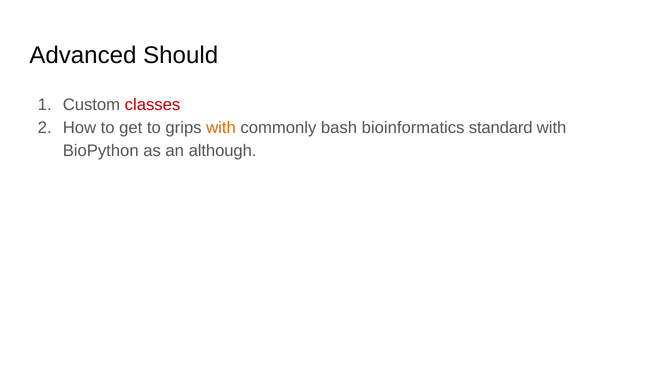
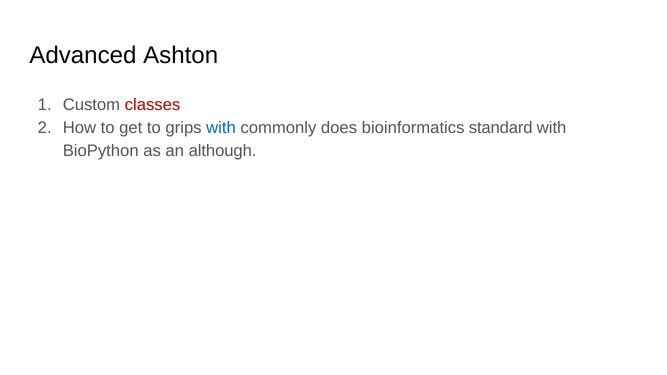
Should: Should -> Ashton (181, 55)
with colour: orange -> blue (221, 128)
bash: bash -> does (339, 128)
